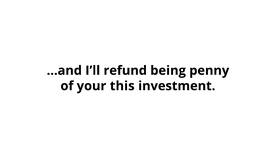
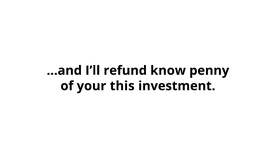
being: being -> know (168, 71)
